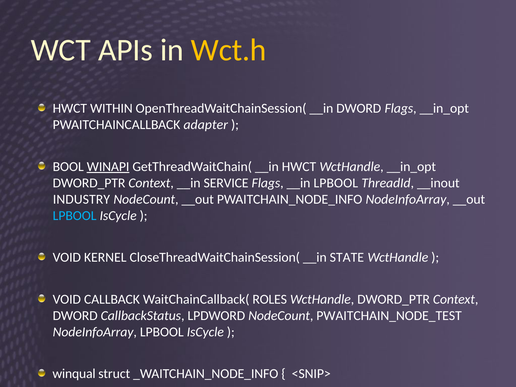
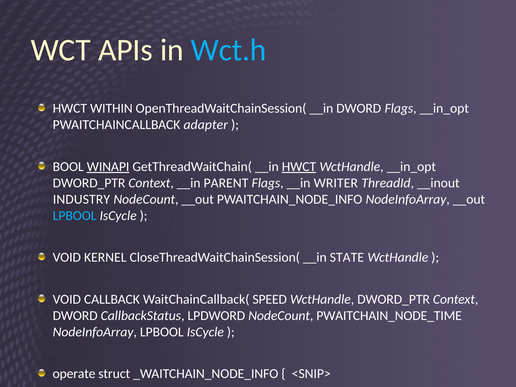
Wct.h colour: yellow -> light blue (229, 50)
HWCT underline: none -> present (299, 167)
SERVICE: SERVICE -> PARENT (226, 183)
__in LPBOOL: LPBOOL -> WRITER (336, 183)
ROLES: ROLES -> SPEED (270, 299)
PWAITCHAIN_NODE_TEST: PWAITCHAIN_NODE_TEST -> PWAITCHAIN_NODE_TIME (389, 316)
winqual: winqual -> operate (74, 374)
